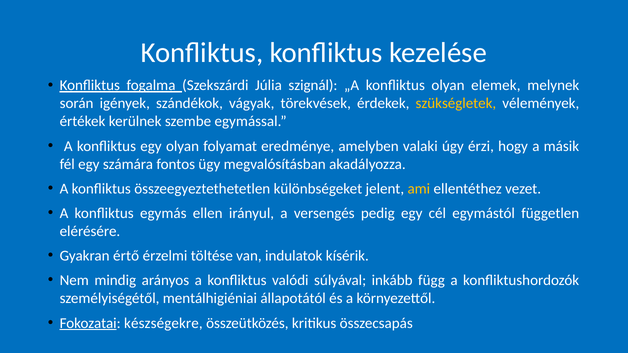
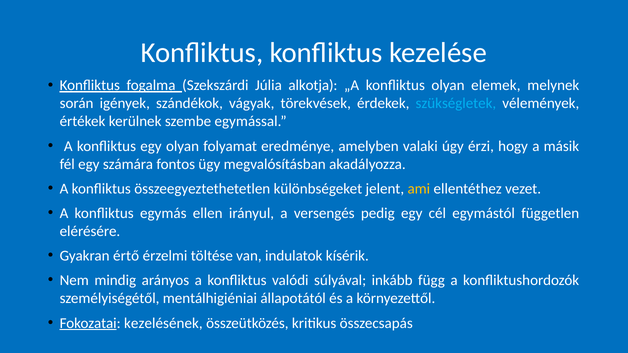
szignál: szignál -> alkotja (313, 86)
szükségletek colour: yellow -> light blue (456, 104)
készségekre: készségekre -> kezelésének (163, 323)
